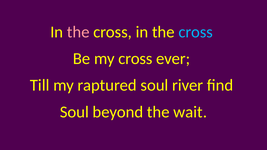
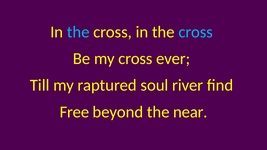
the colour: pink -> light blue (78, 32)
Soul: Soul -> Free (74, 112)
wait: wait -> near (190, 112)
